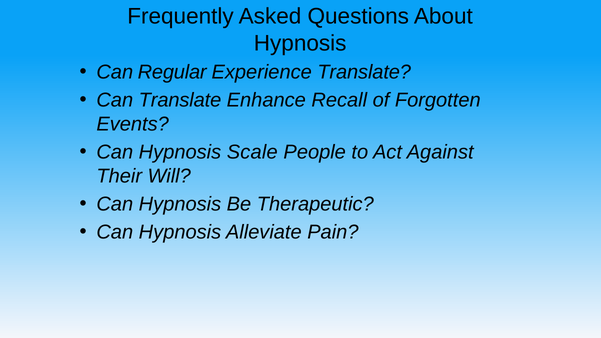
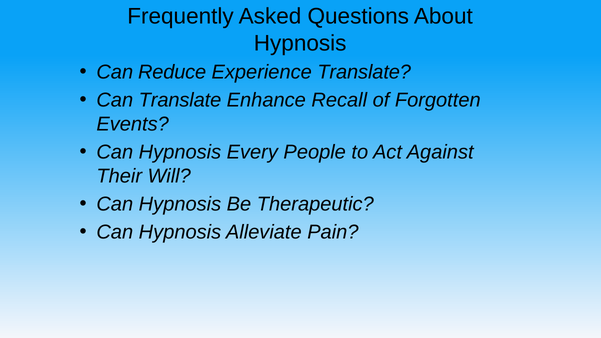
Regular: Regular -> Reduce (172, 72)
Scale: Scale -> Every (252, 152)
